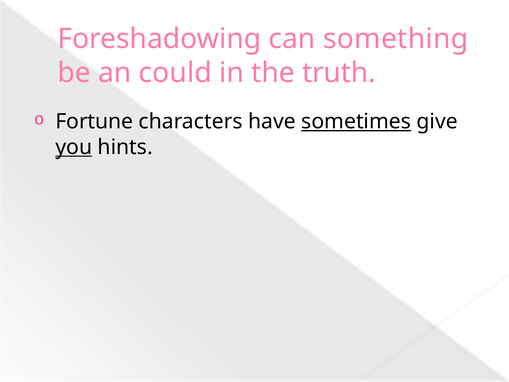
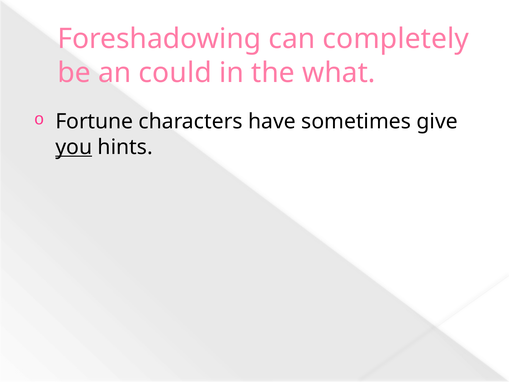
something: something -> completely (396, 39)
truth: truth -> what (339, 73)
sometimes underline: present -> none (356, 122)
